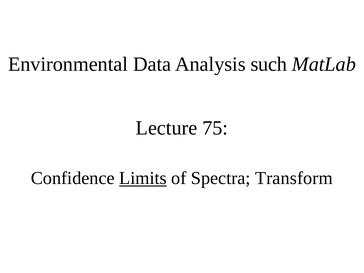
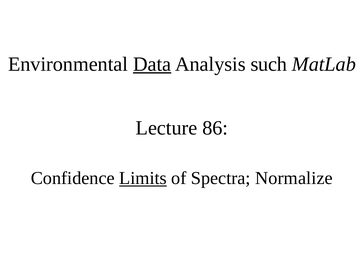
Data underline: none -> present (152, 64)
75: 75 -> 86 (215, 128)
Transform: Transform -> Normalize (294, 178)
